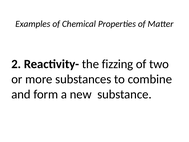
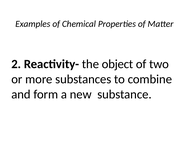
fizzing: fizzing -> object (117, 64)
